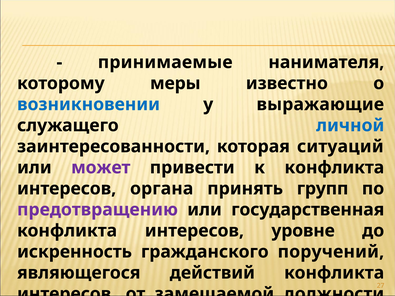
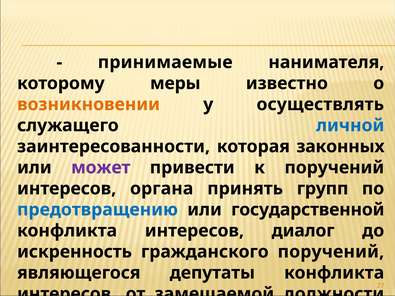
возникновении colour: blue -> orange (89, 104)
выражающие: выражающие -> осуществлять (320, 104)
ситуаций: ситуаций -> законных (340, 147)
к конфликта: конфликта -> поручений (334, 168)
предотвращению colour: purple -> blue (97, 210)
государственная: государственная -> государственной (308, 210)
уровне: уровне -> диалог (303, 231)
действий: действий -> депутаты (212, 273)
